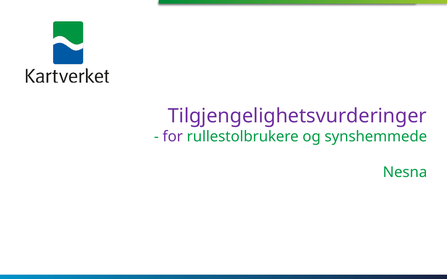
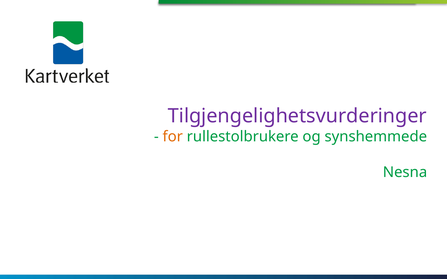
for colour: purple -> orange (173, 137)
